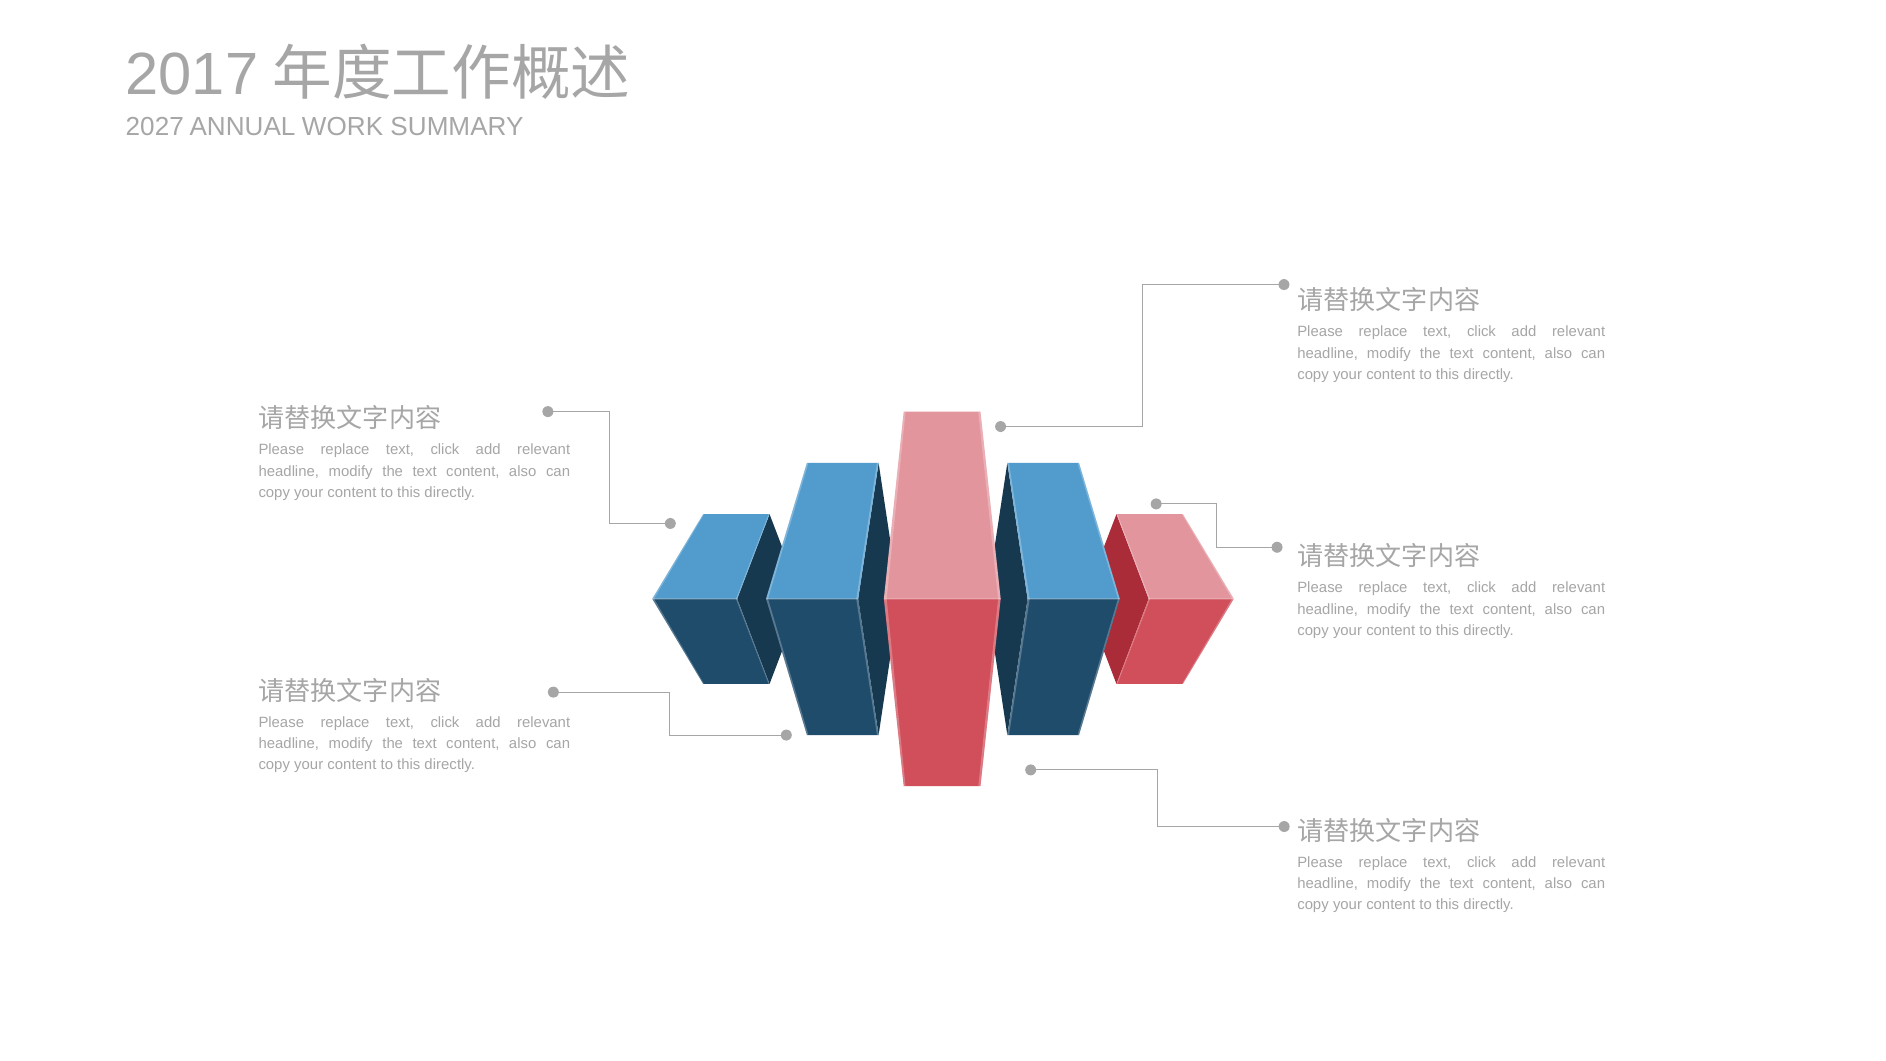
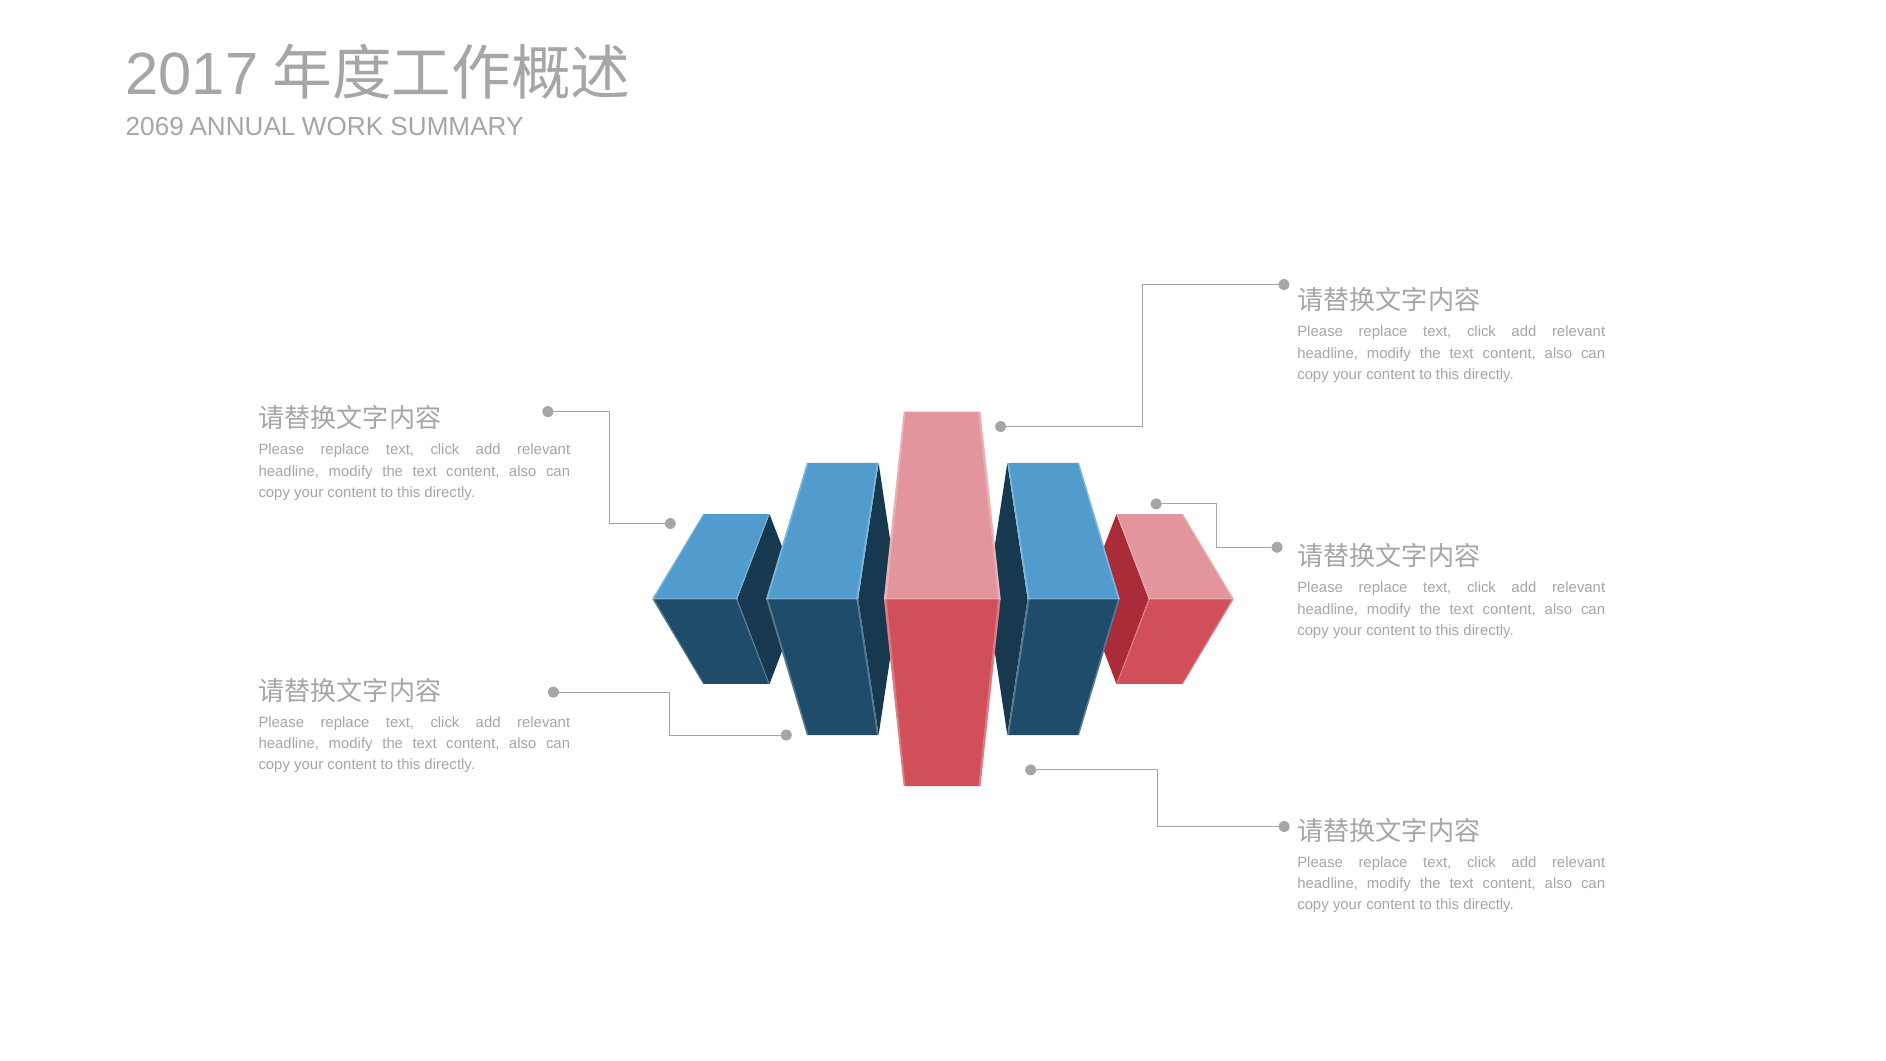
2027: 2027 -> 2069 (155, 127)
